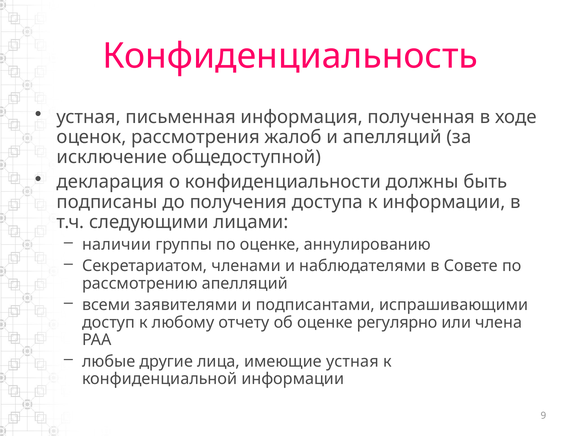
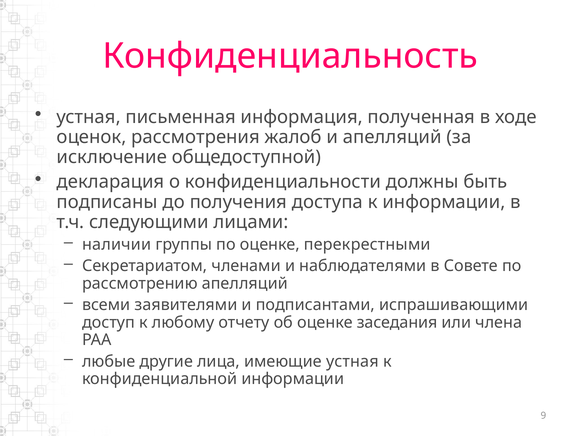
аннулированию: аннулированию -> перекрестными (367, 244)
регулярно: регулярно -> заседания (397, 322)
